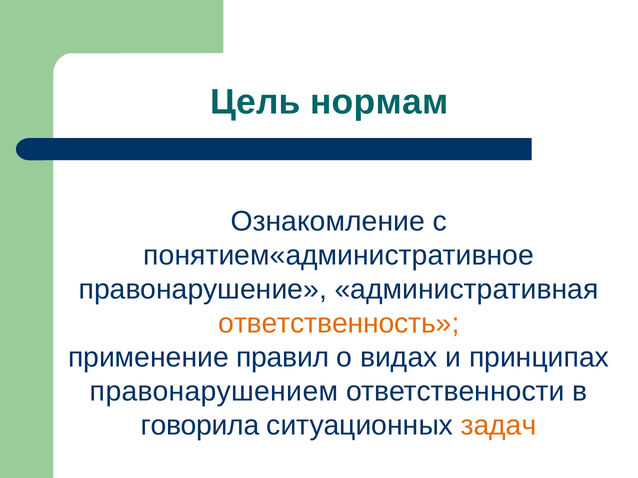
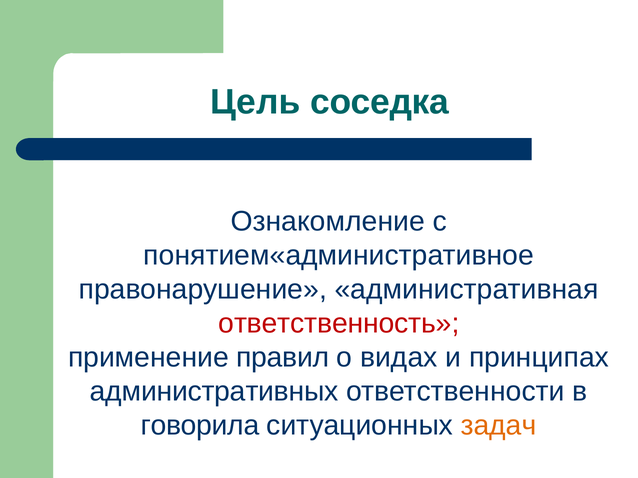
нормам: нормам -> соседка (380, 102)
ответственность colour: orange -> red (339, 324)
правонарушением: правонарушением -> административных (214, 392)
